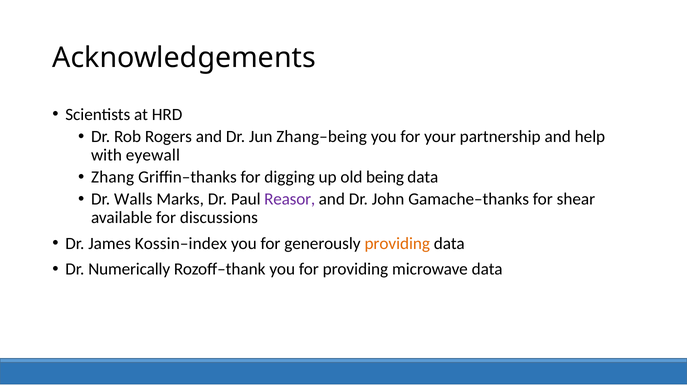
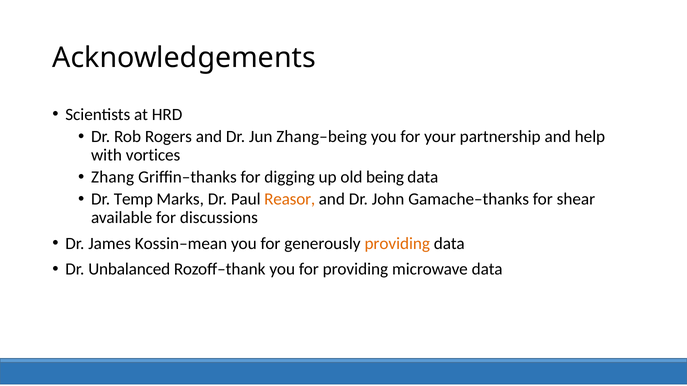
eyewall: eyewall -> vortices (153, 155)
Walls: Walls -> Temp (133, 199)
Reasor colour: purple -> orange (290, 199)
Kossin–index: Kossin–index -> Kossin–mean (181, 244)
Numerically: Numerically -> Unbalanced (129, 269)
